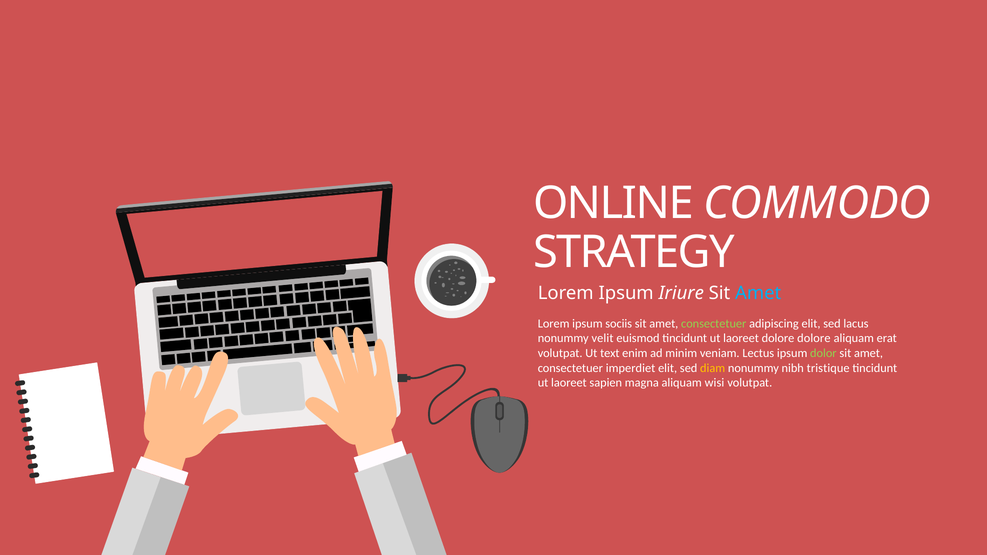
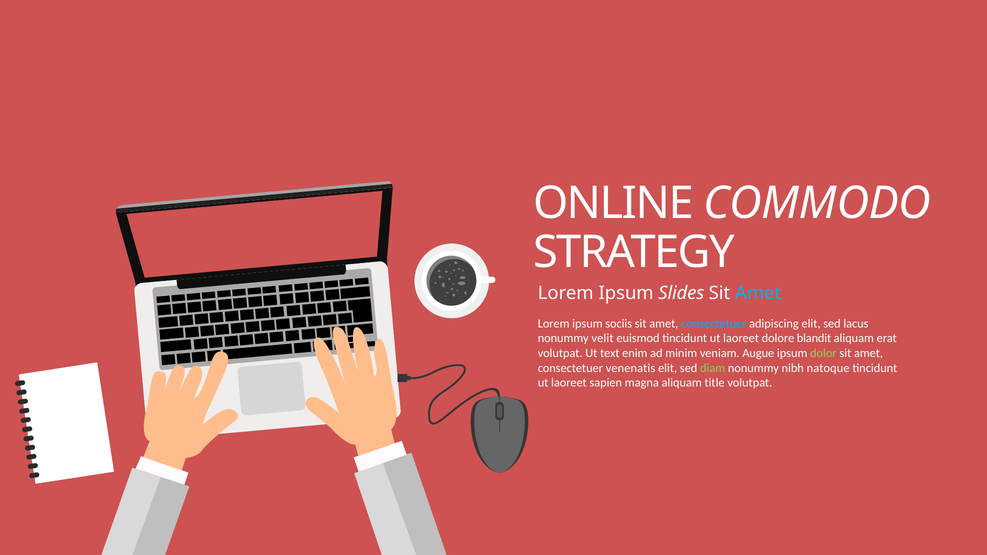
Iriure: Iriure -> Slides (681, 293)
consectetuer colour: light green -> light blue (714, 324)
dolore dolore: dolore -> blandit (814, 338)
Lectus: Lectus -> Augue (758, 353)
imperdiet: imperdiet -> venenatis (631, 368)
diam colour: yellow -> light green (713, 368)
tristique: tristique -> natoque (828, 368)
wisi: wisi -> title (715, 383)
